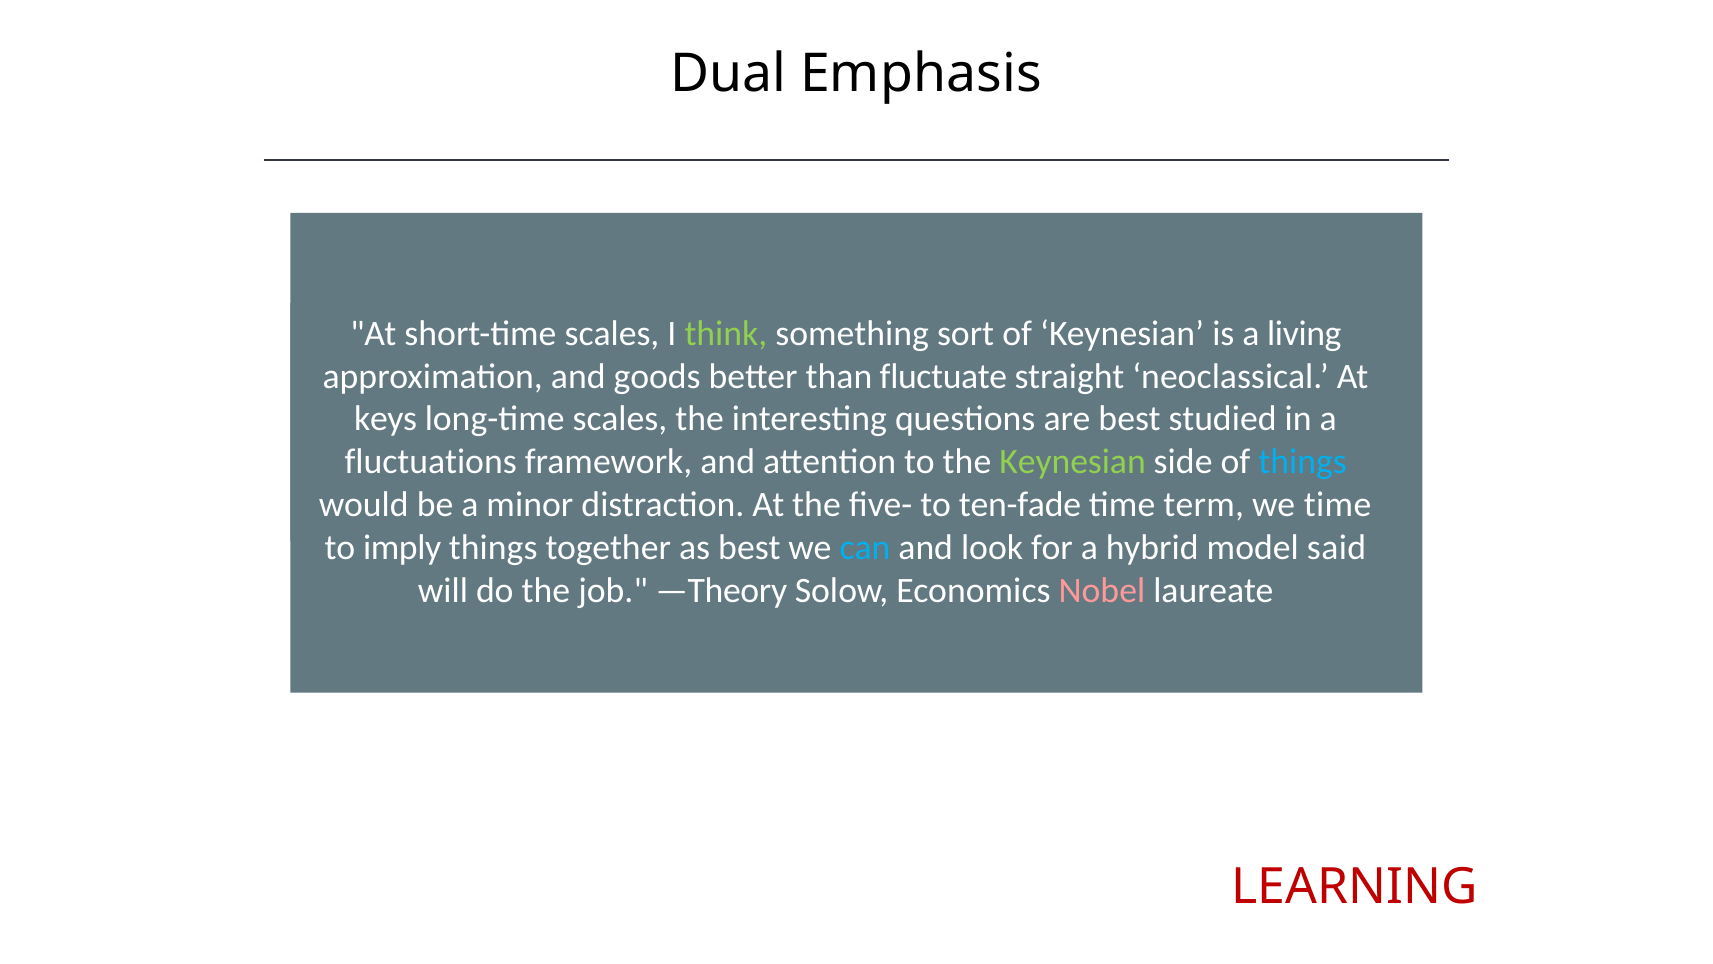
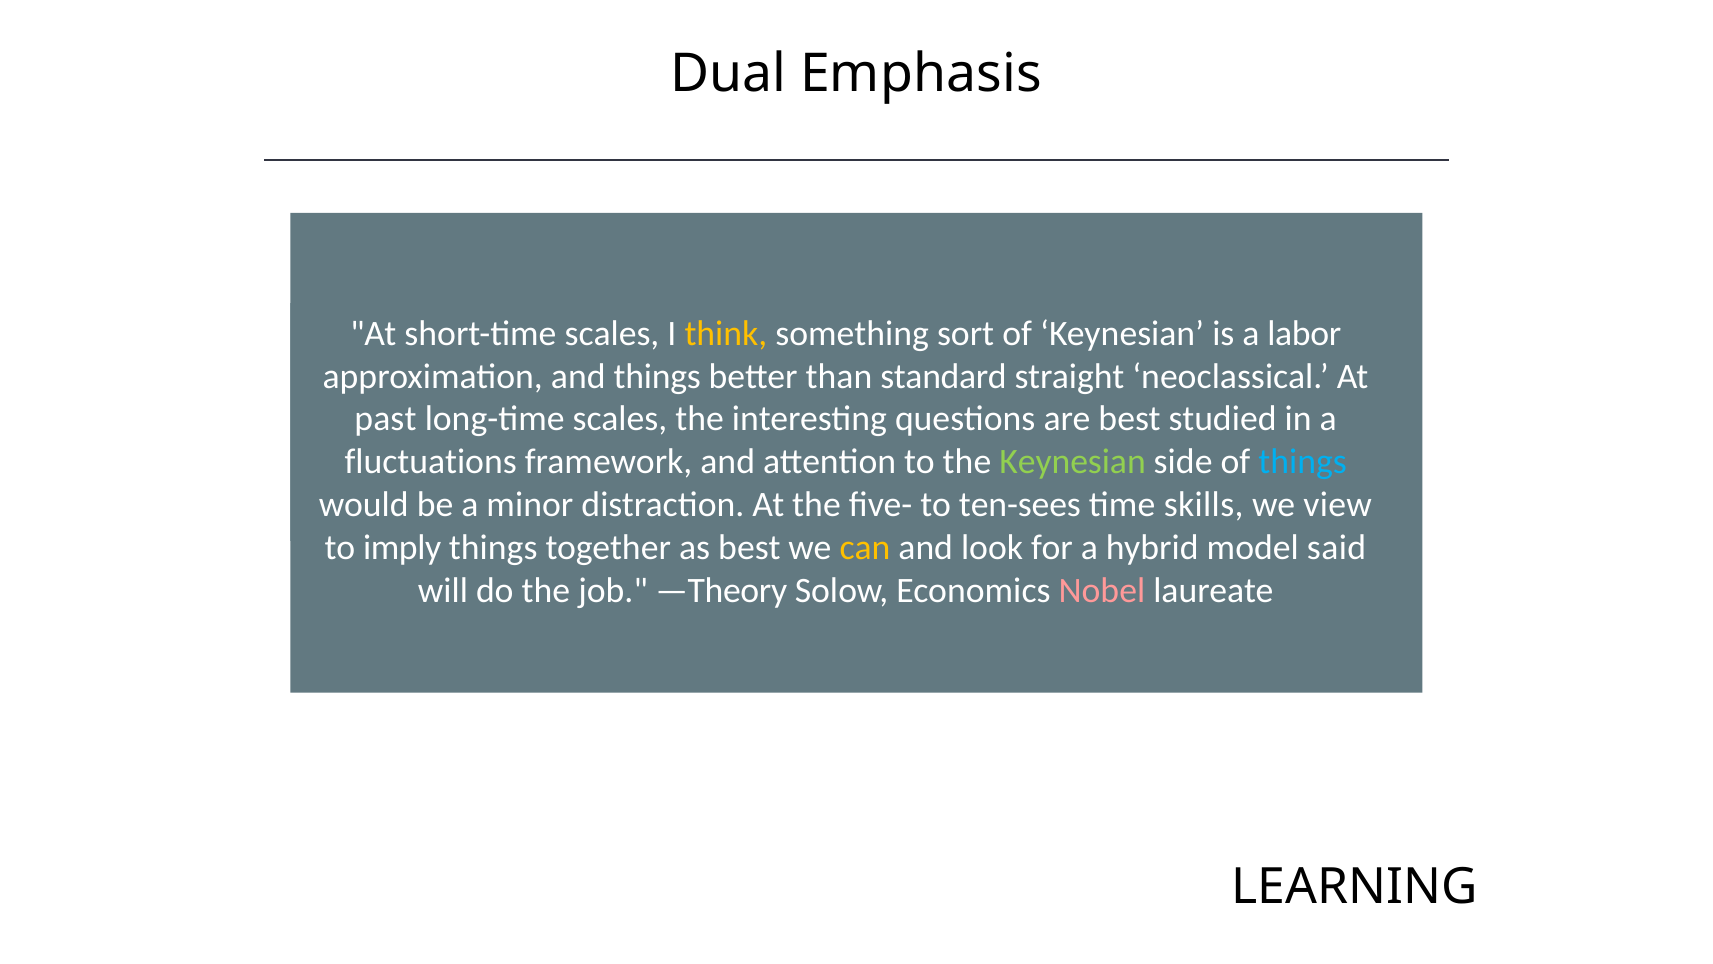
think colour: light green -> yellow (726, 333)
living: living -> labor (1304, 333)
and goods: goods -> things (657, 376)
fluctuate: fluctuate -> standard (943, 376)
keys: keys -> past (385, 419)
ten-fade: ten-fade -> ten-sees (1020, 505)
term: term -> skills (1204, 505)
we time: time -> view (1338, 505)
can colour: light blue -> yellow (865, 548)
LEARNING colour: red -> black (1355, 887)
